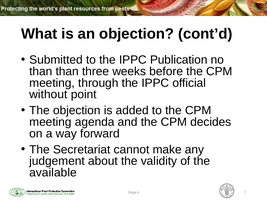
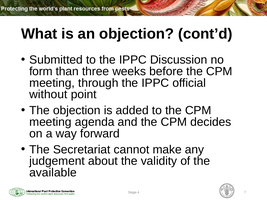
Publication: Publication -> Discussion (179, 60)
than: than -> form (41, 71)
